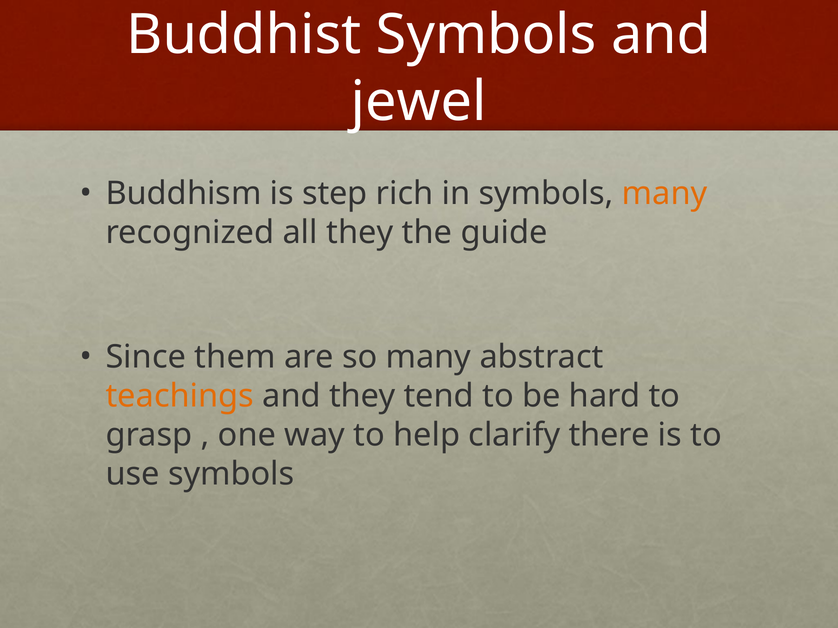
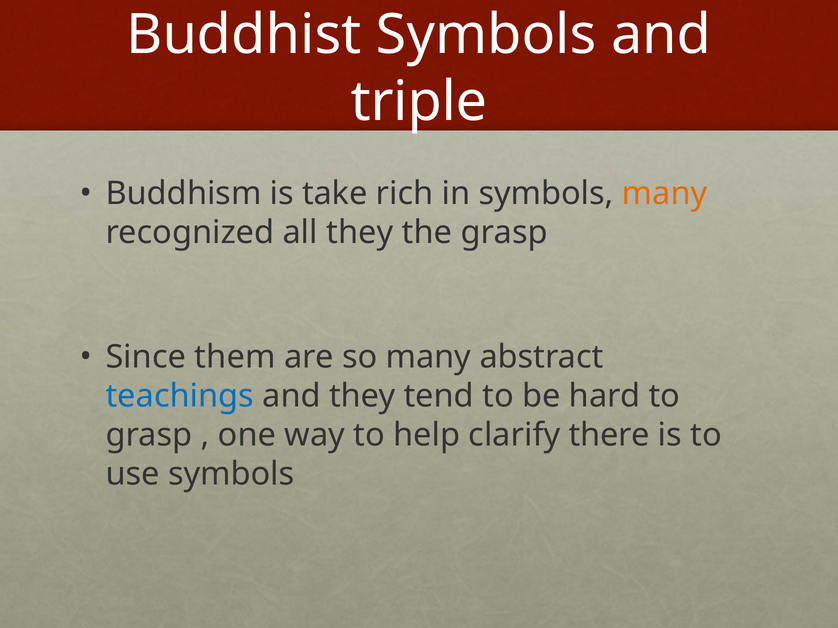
jewel: jewel -> triple (419, 102)
step: step -> take (335, 194)
the guide: guide -> grasp (504, 233)
teachings colour: orange -> blue (180, 396)
